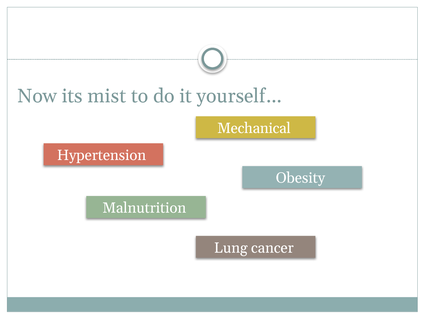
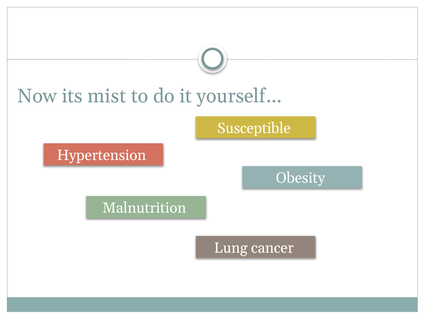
Mechanical: Mechanical -> Susceptible (254, 128)
